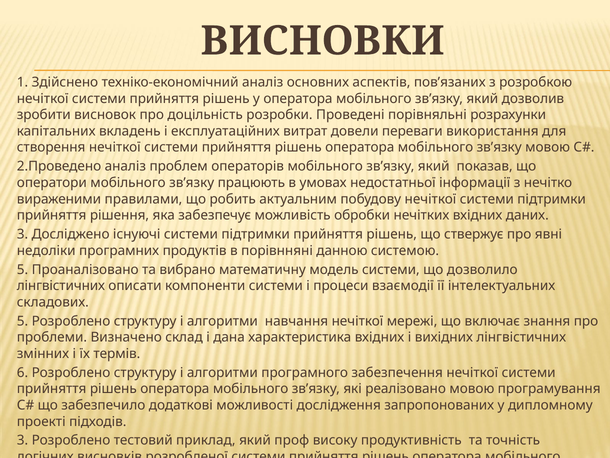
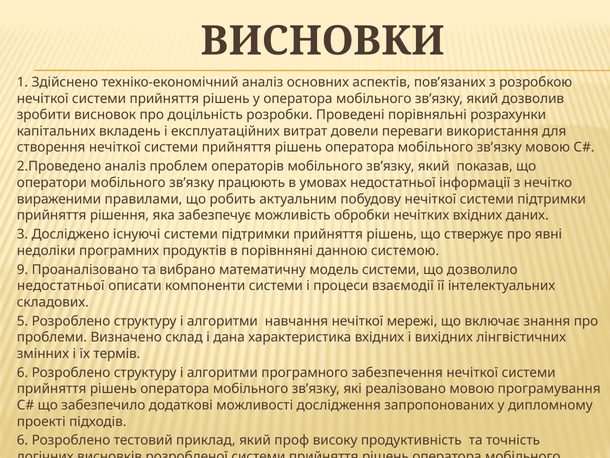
5: 5 -> 9 (23, 269)
лінгвістичних: лінгвістичних -> недостатньої (61, 286)
3: 3 -> 6 (23, 440)
